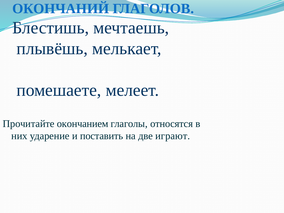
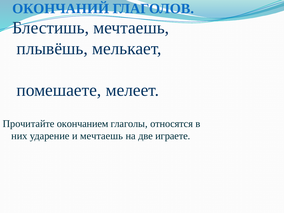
и поставить: поставить -> мечтаешь (102, 136)
играют: играют -> играете (173, 136)
